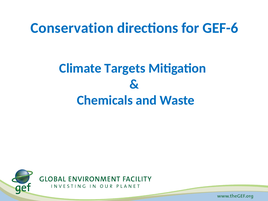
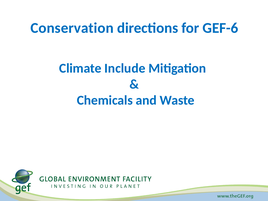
Targets: Targets -> Include (125, 68)
